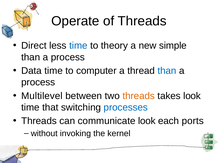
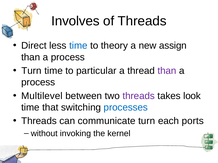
Operate: Operate -> Involves (75, 21)
simple: simple -> assign (173, 46)
Data: Data -> Turn (31, 71)
computer: computer -> particular (96, 71)
than colour: blue -> purple (167, 71)
threads colour: orange -> purple (139, 96)
communicate look: look -> turn (147, 121)
